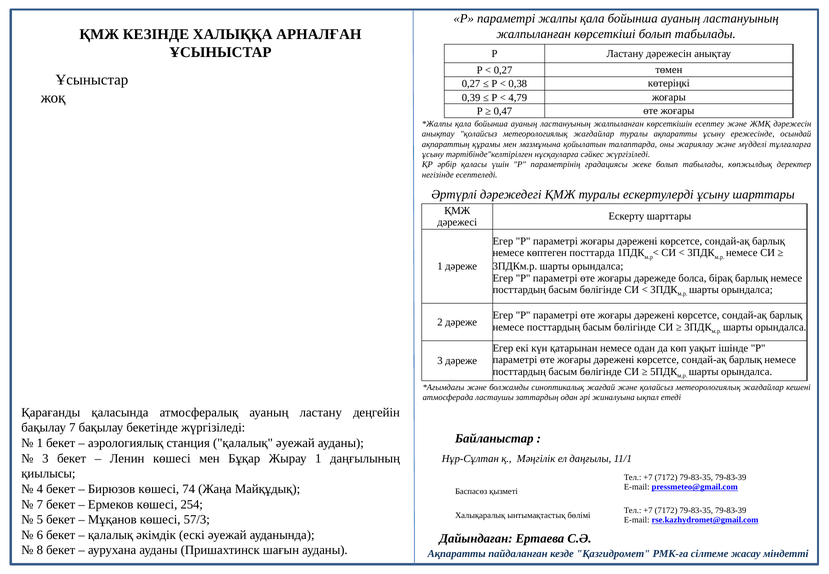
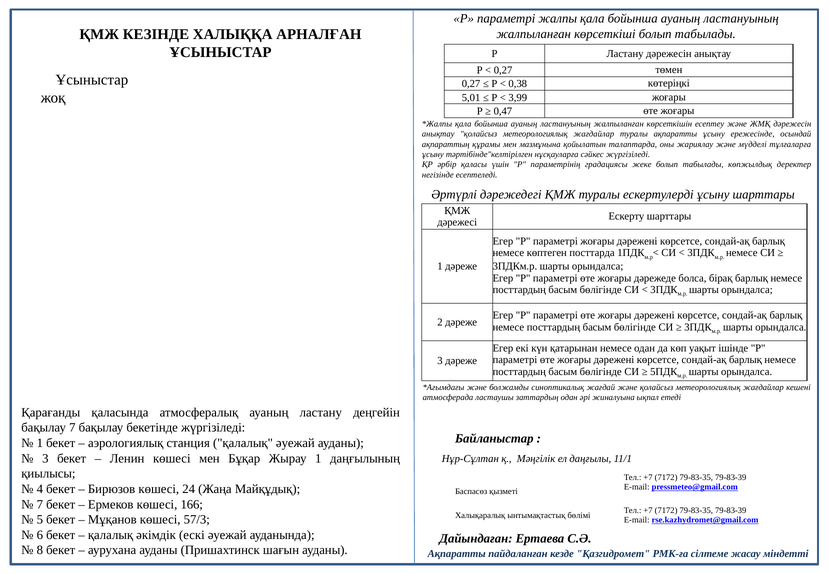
0,39: 0,39 -> 5,01 (471, 98)
4,79: 4,79 -> 3,99 (518, 98)
74: 74 -> 24 (189, 489)
254: 254 -> 166 (192, 504)
